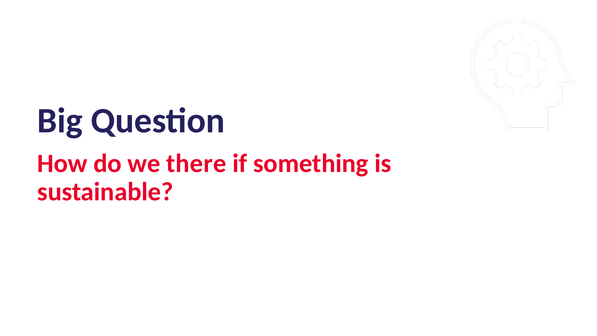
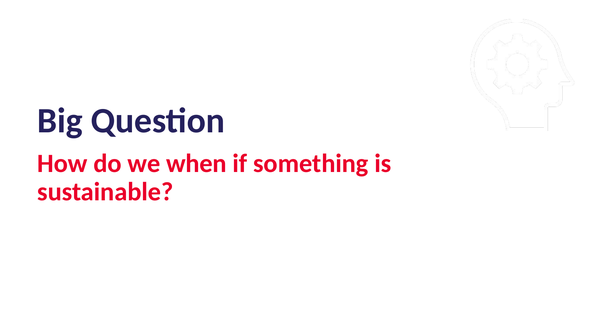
there: there -> when (196, 163)
